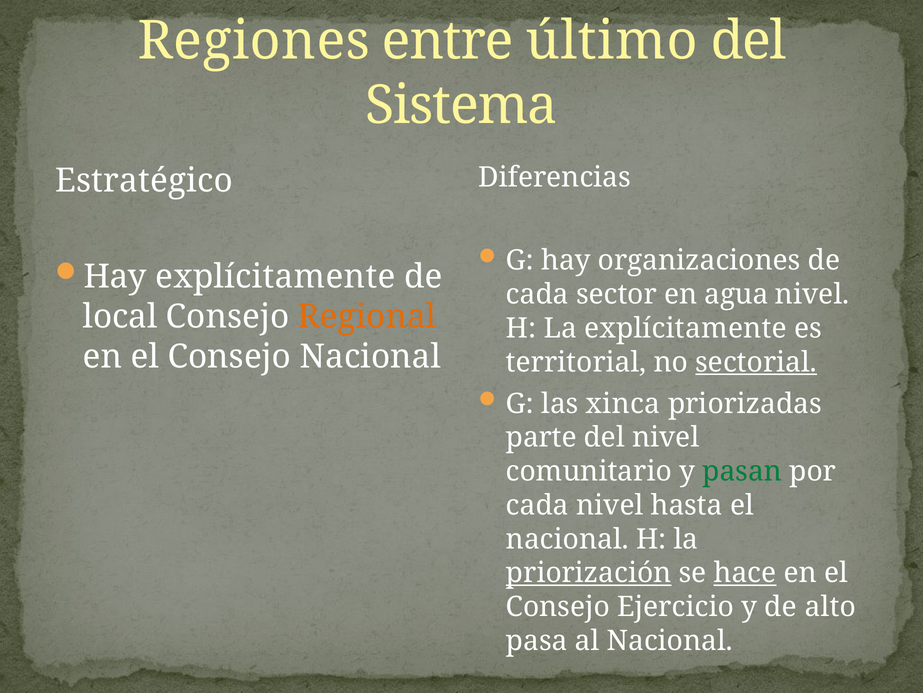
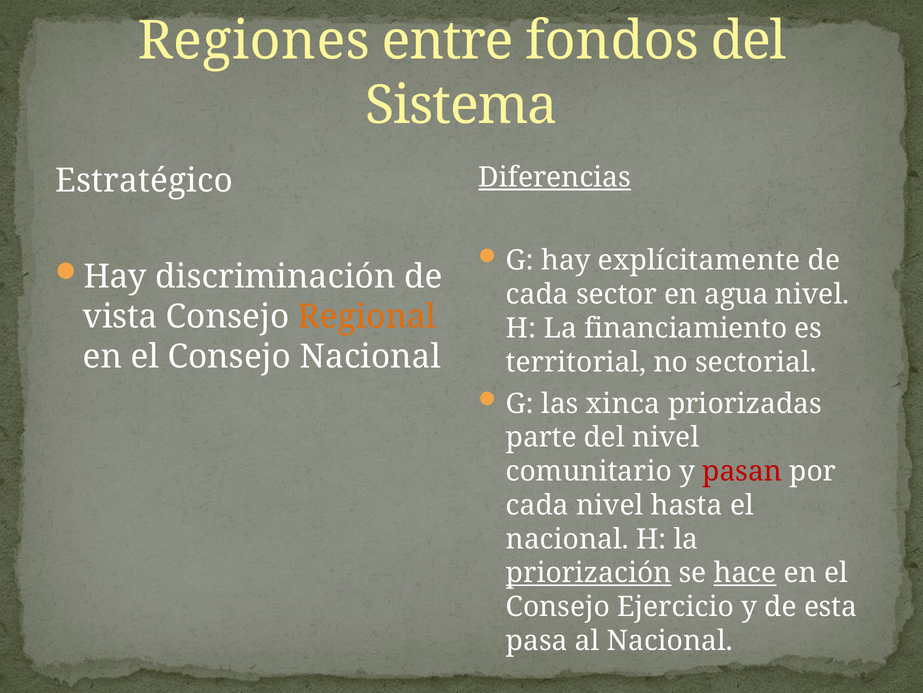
último: último -> fondos (612, 41)
Diferencias underline: none -> present (555, 177)
organizaciones: organizaciones -> explícitamente (699, 260)
Hay explícitamente: explícitamente -> discriminación (276, 276)
local: local -> vista (120, 316)
La explícitamente: explícitamente -> financiamiento (686, 328)
sectorial underline: present -> none (756, 362)
pasan colour: green -> red (742, 471)
alto: alto -> esta (831, 606)
